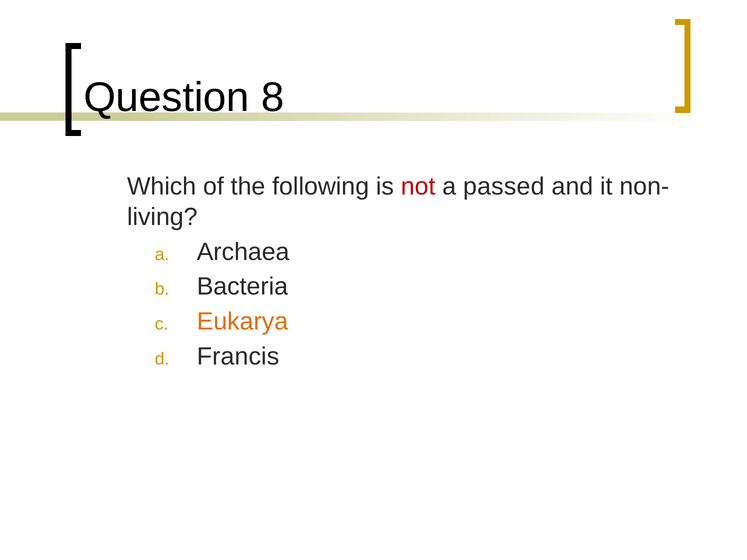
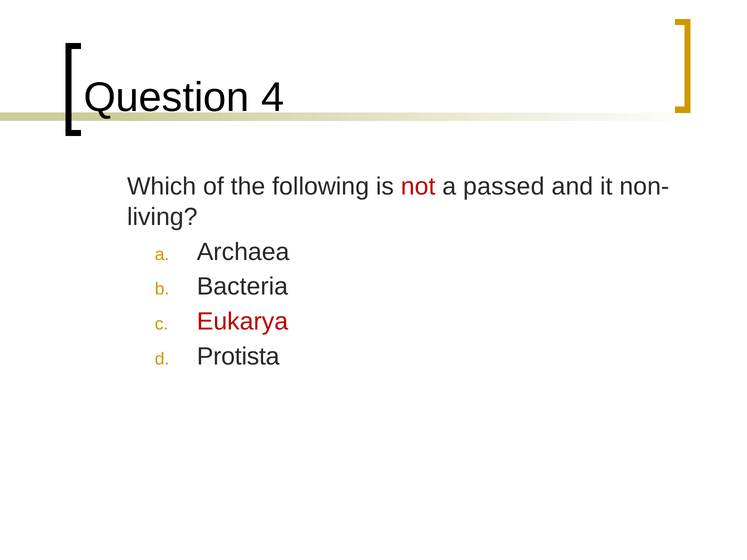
8: 8 -> 4 (273, 98)
Eukarya colour: orange -> red (242, 322)
Francis: Francis -> Protista (238, 357)
